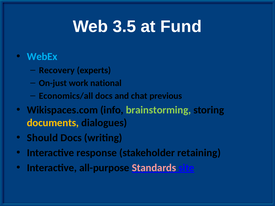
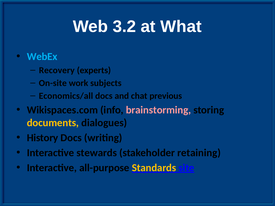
3.5: 3.5 -> 3.2 (124, 27)
Fund: Fund -> What (181, 27)
On-just: On-just -> On-site (53, 83)
national: national -> subjects (106, 83)
brainstorming colour: light green -> pink (158, 110)
Should: Should -> History (43, 138)
response: response -> stewards (97, 153)
Standards colour: pink -> yellow (154, 168)
